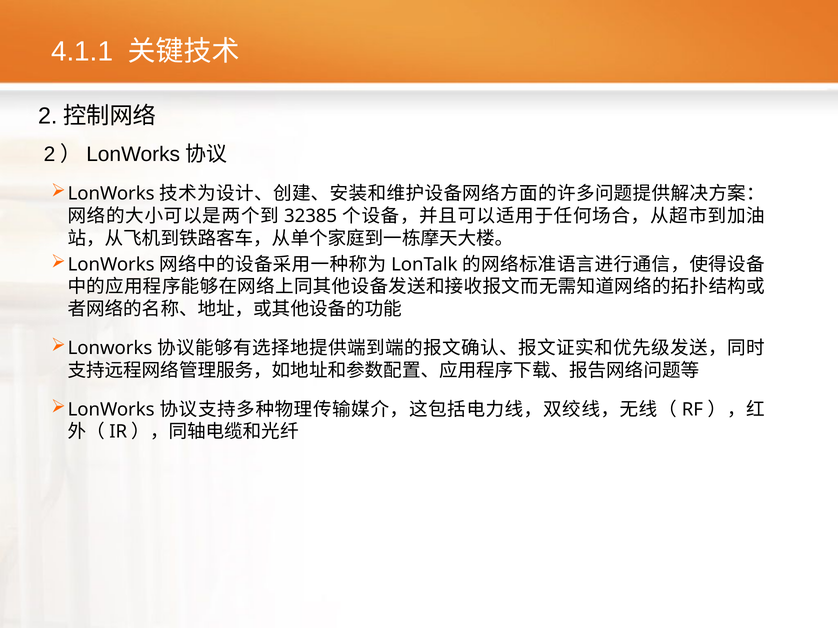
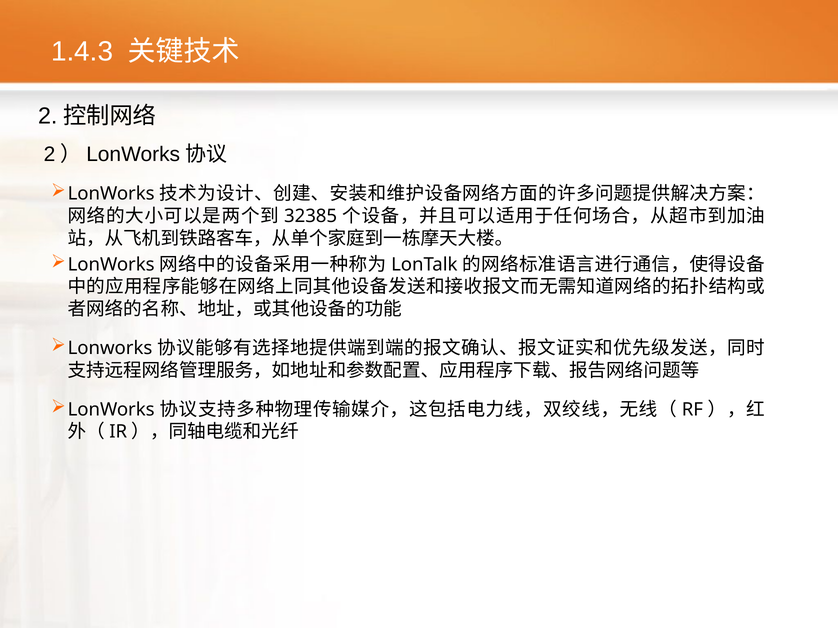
4.1.1: 4.1.1 -> 1.4.3 (82, 52)
